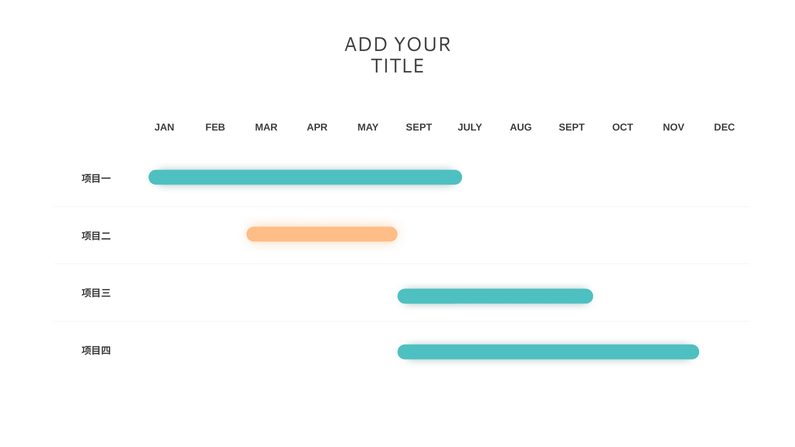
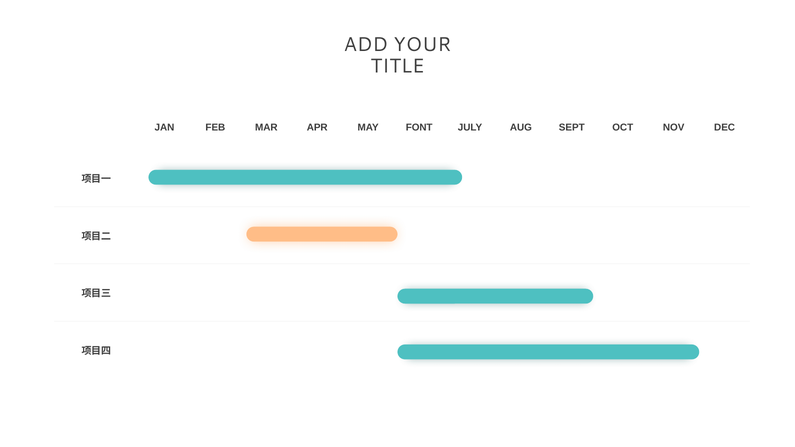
MAY SEPT: SEPT -> FONT (419, 127)
